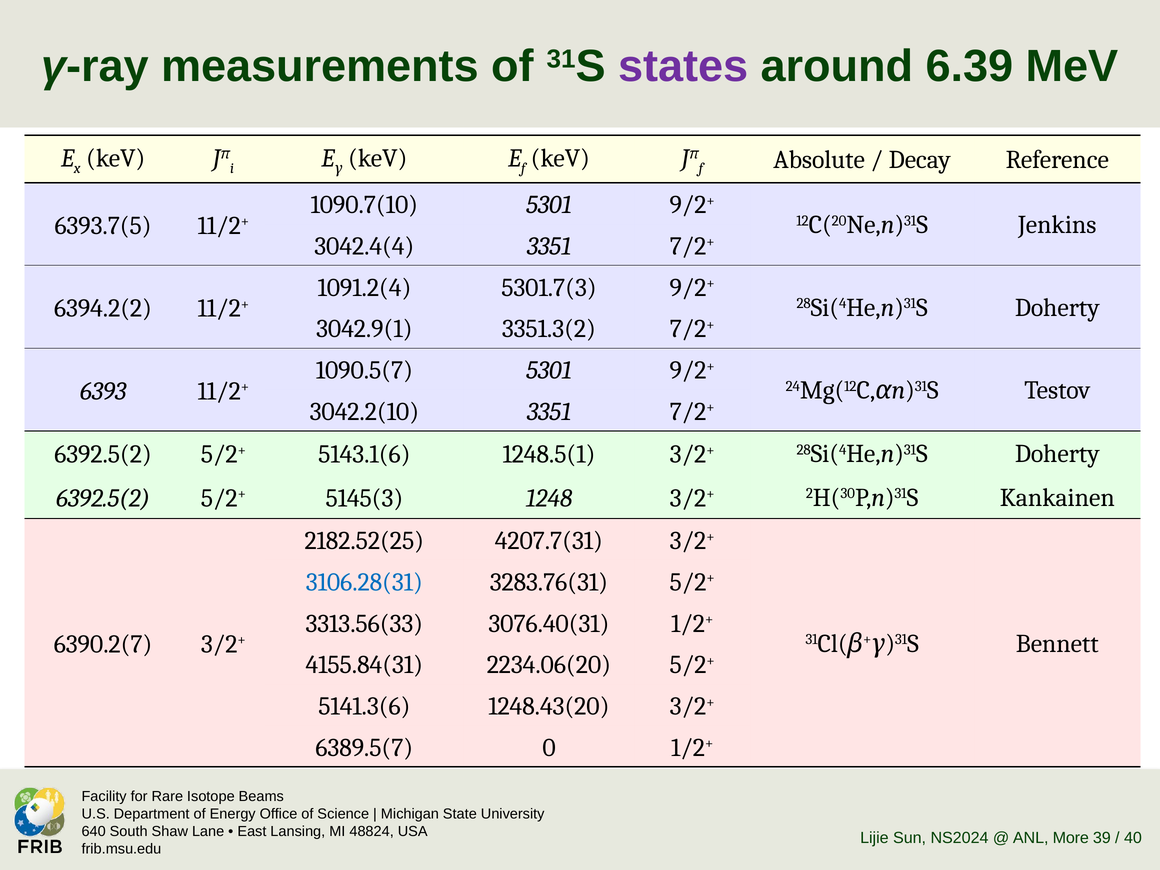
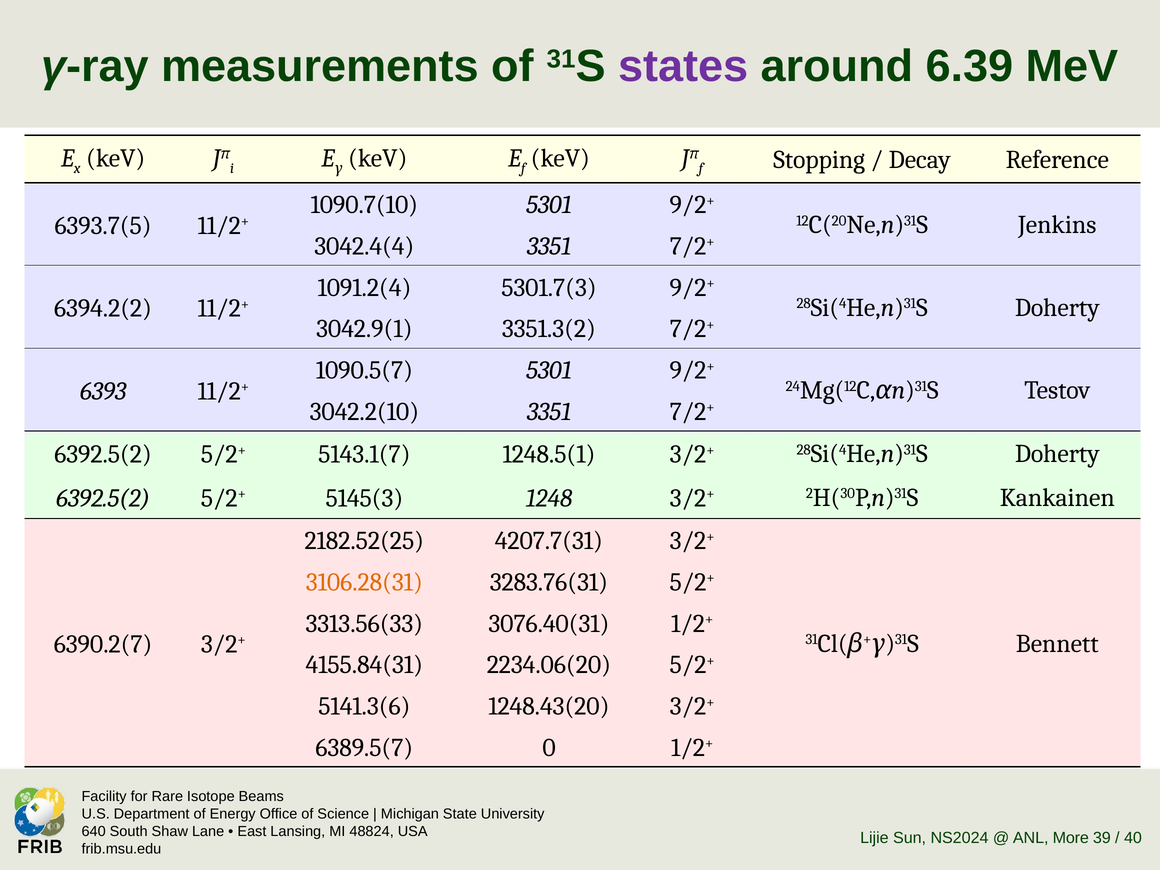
Absolute: Absolute -> Stopping (819, 160)
5143.1(6: 5143.1(6 -> 5143.1(7 (364, 454)
3106.28(31 colour: blue -> orange (364, 582)
